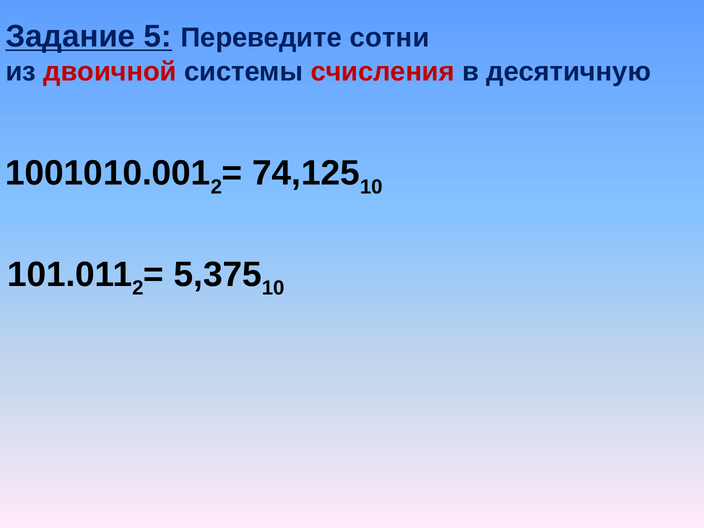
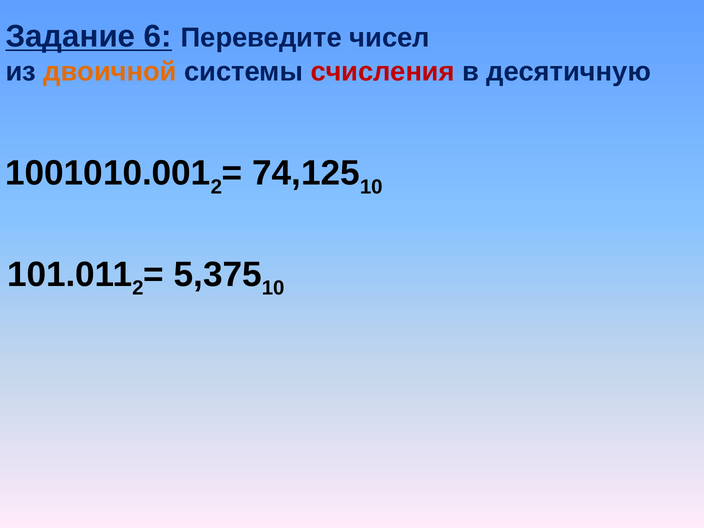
5: 5 -> 6 (158, 37)
сотни: сотни -> чисел (390, 38)
двоичной colour: red -> orange (110, 72)
